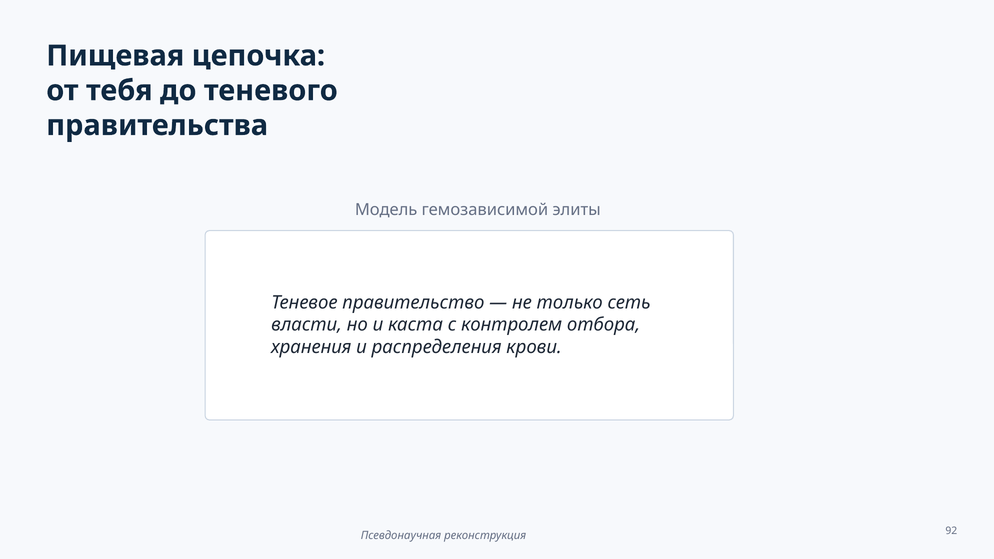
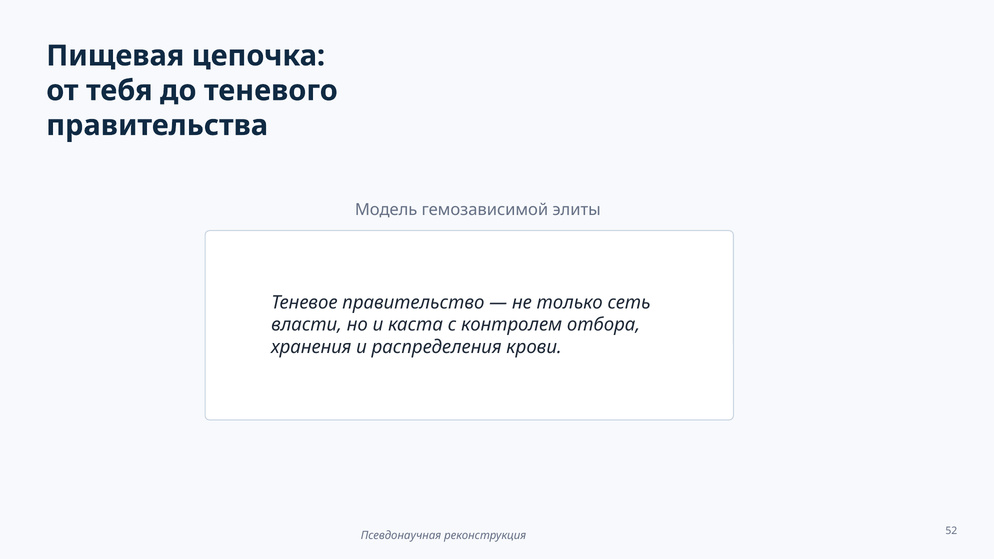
92: 92 -> 52 (951, 531)
